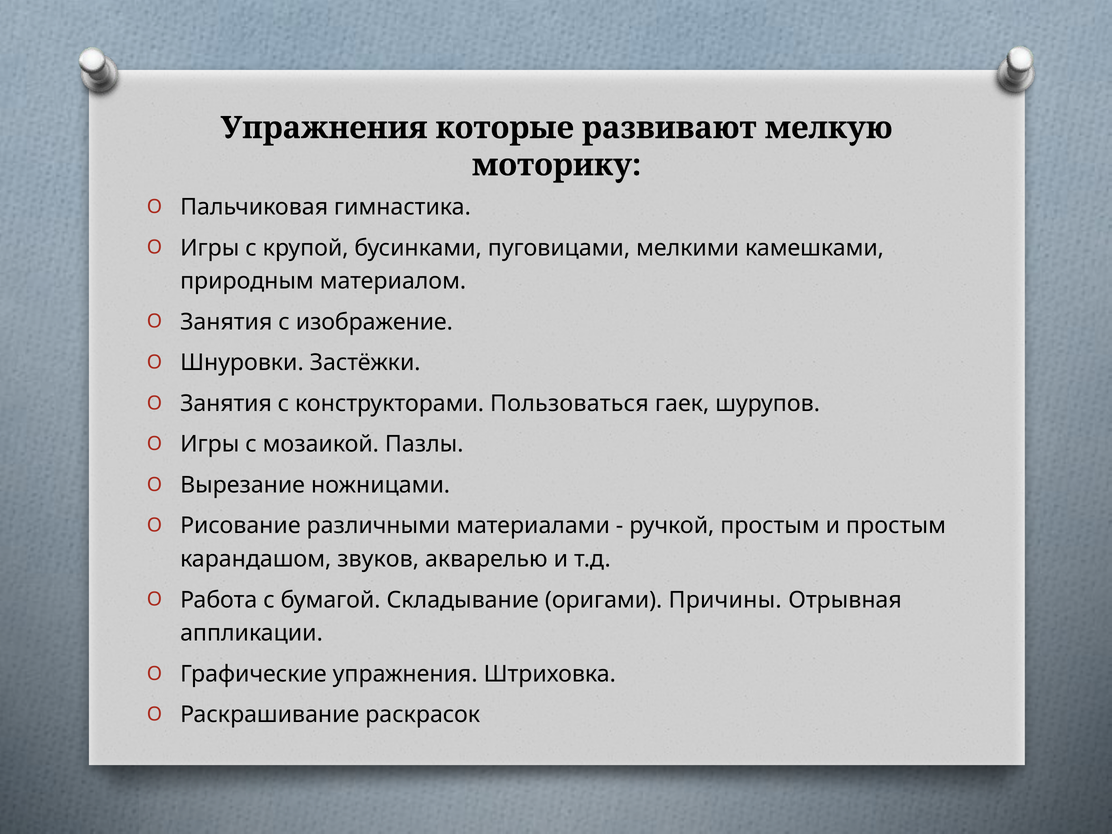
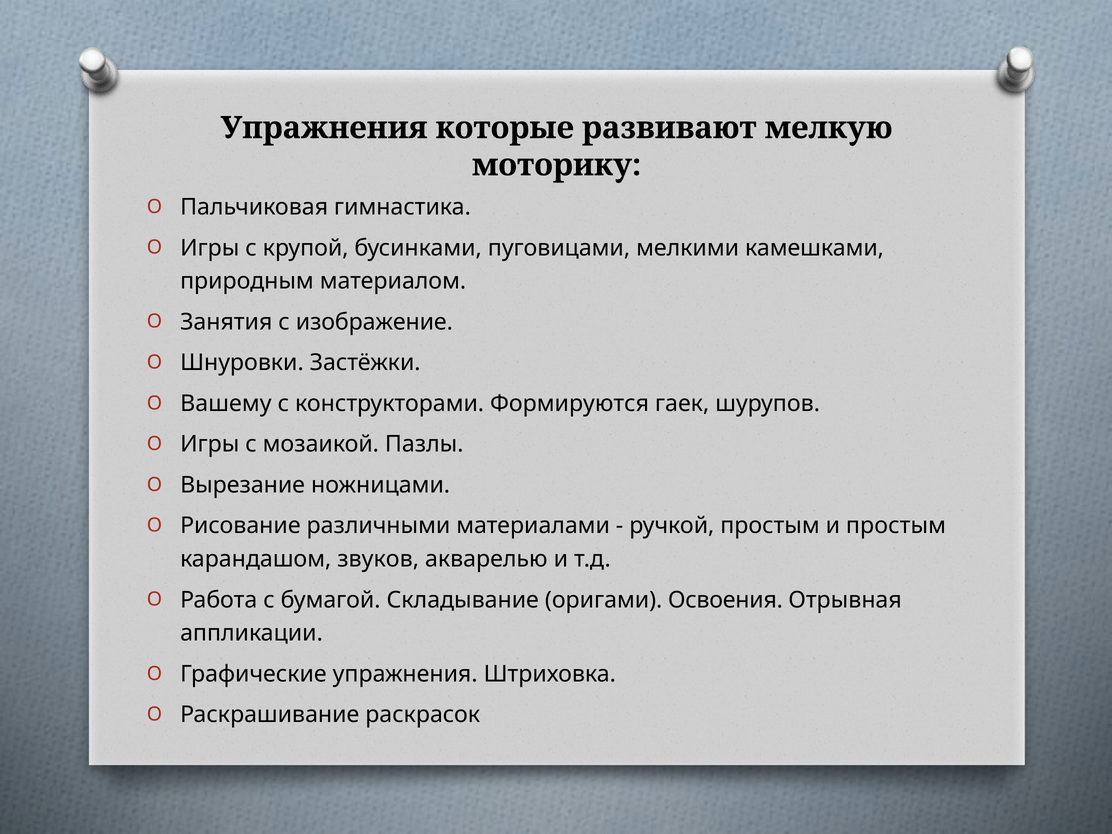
Занятия: Занятия -> Вашему (226, 404)
Пользоваться: Пользоваться -> Формируются (570, 404)
Причины: Причины -> Освоения (725, 600)
